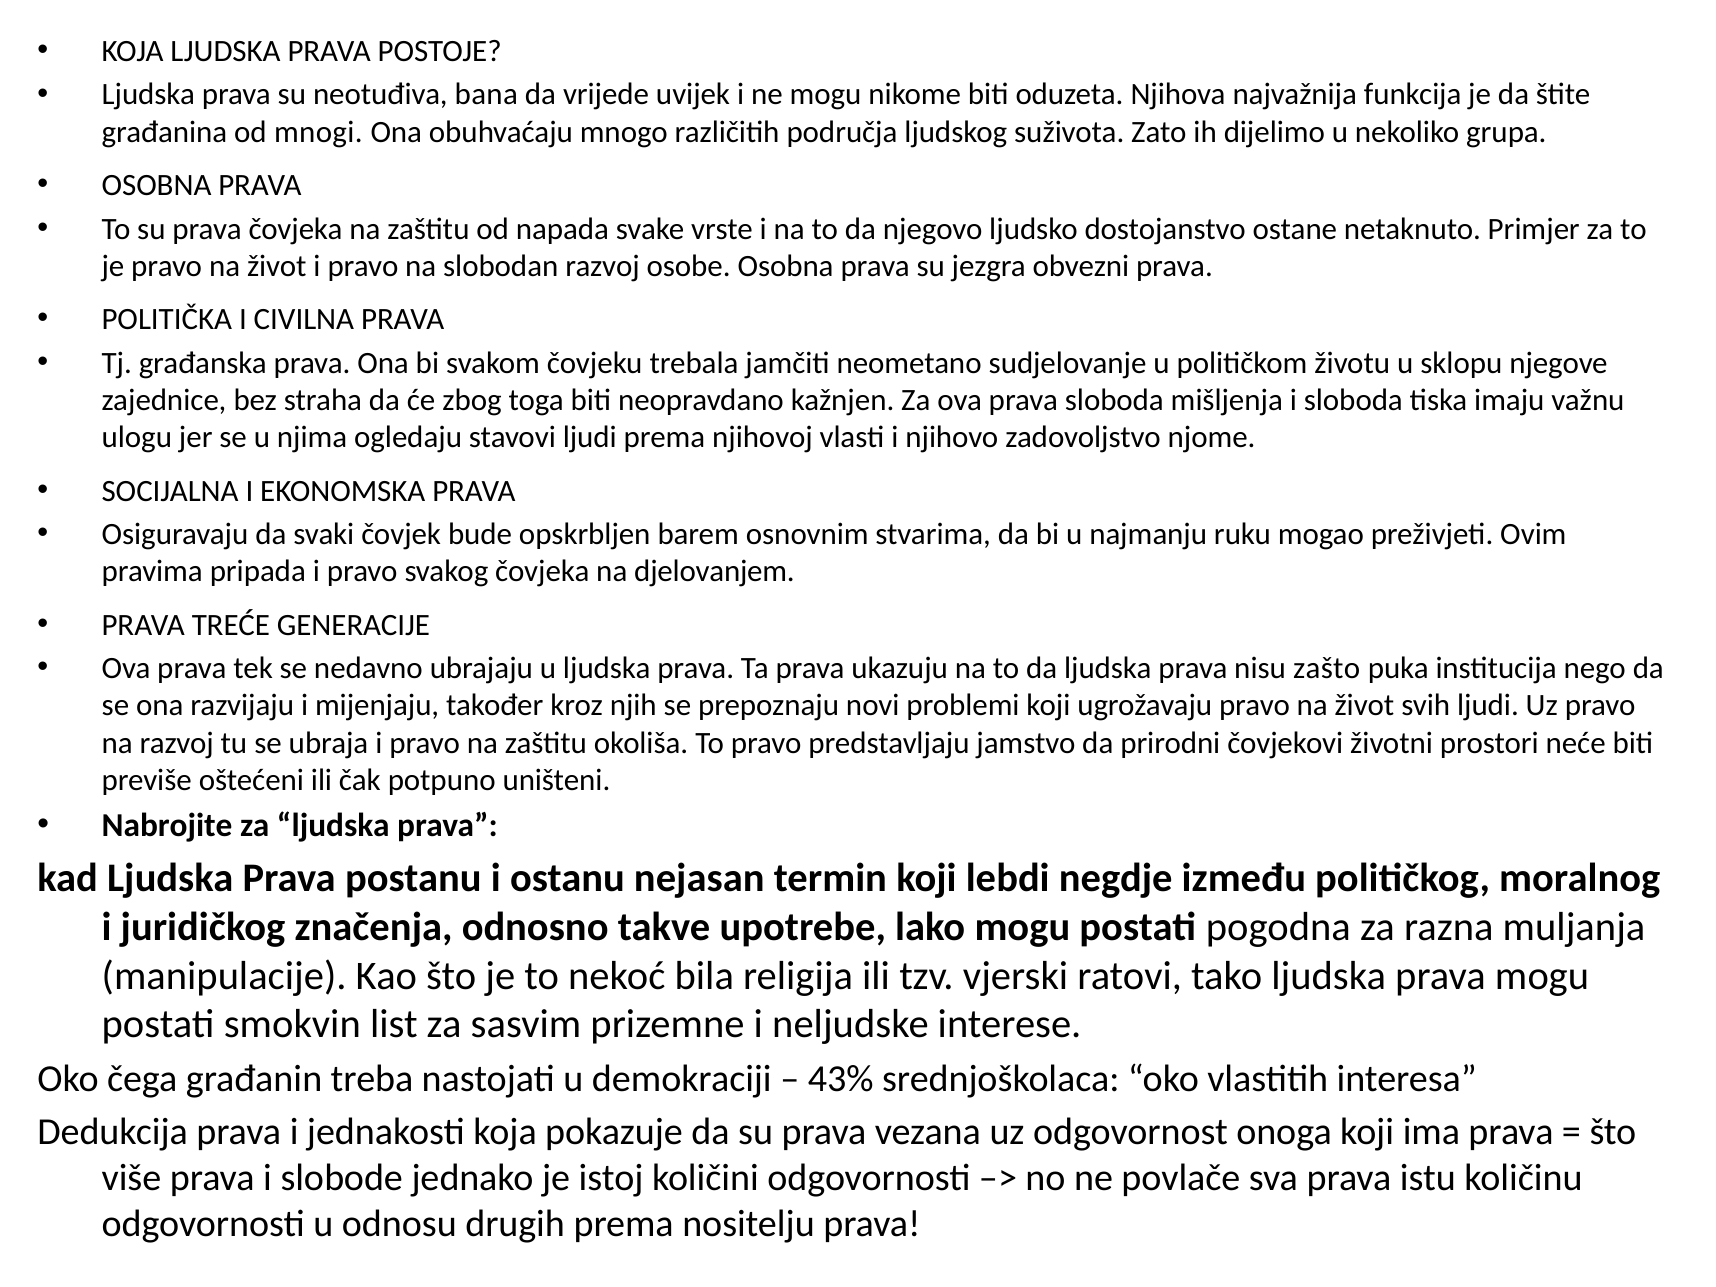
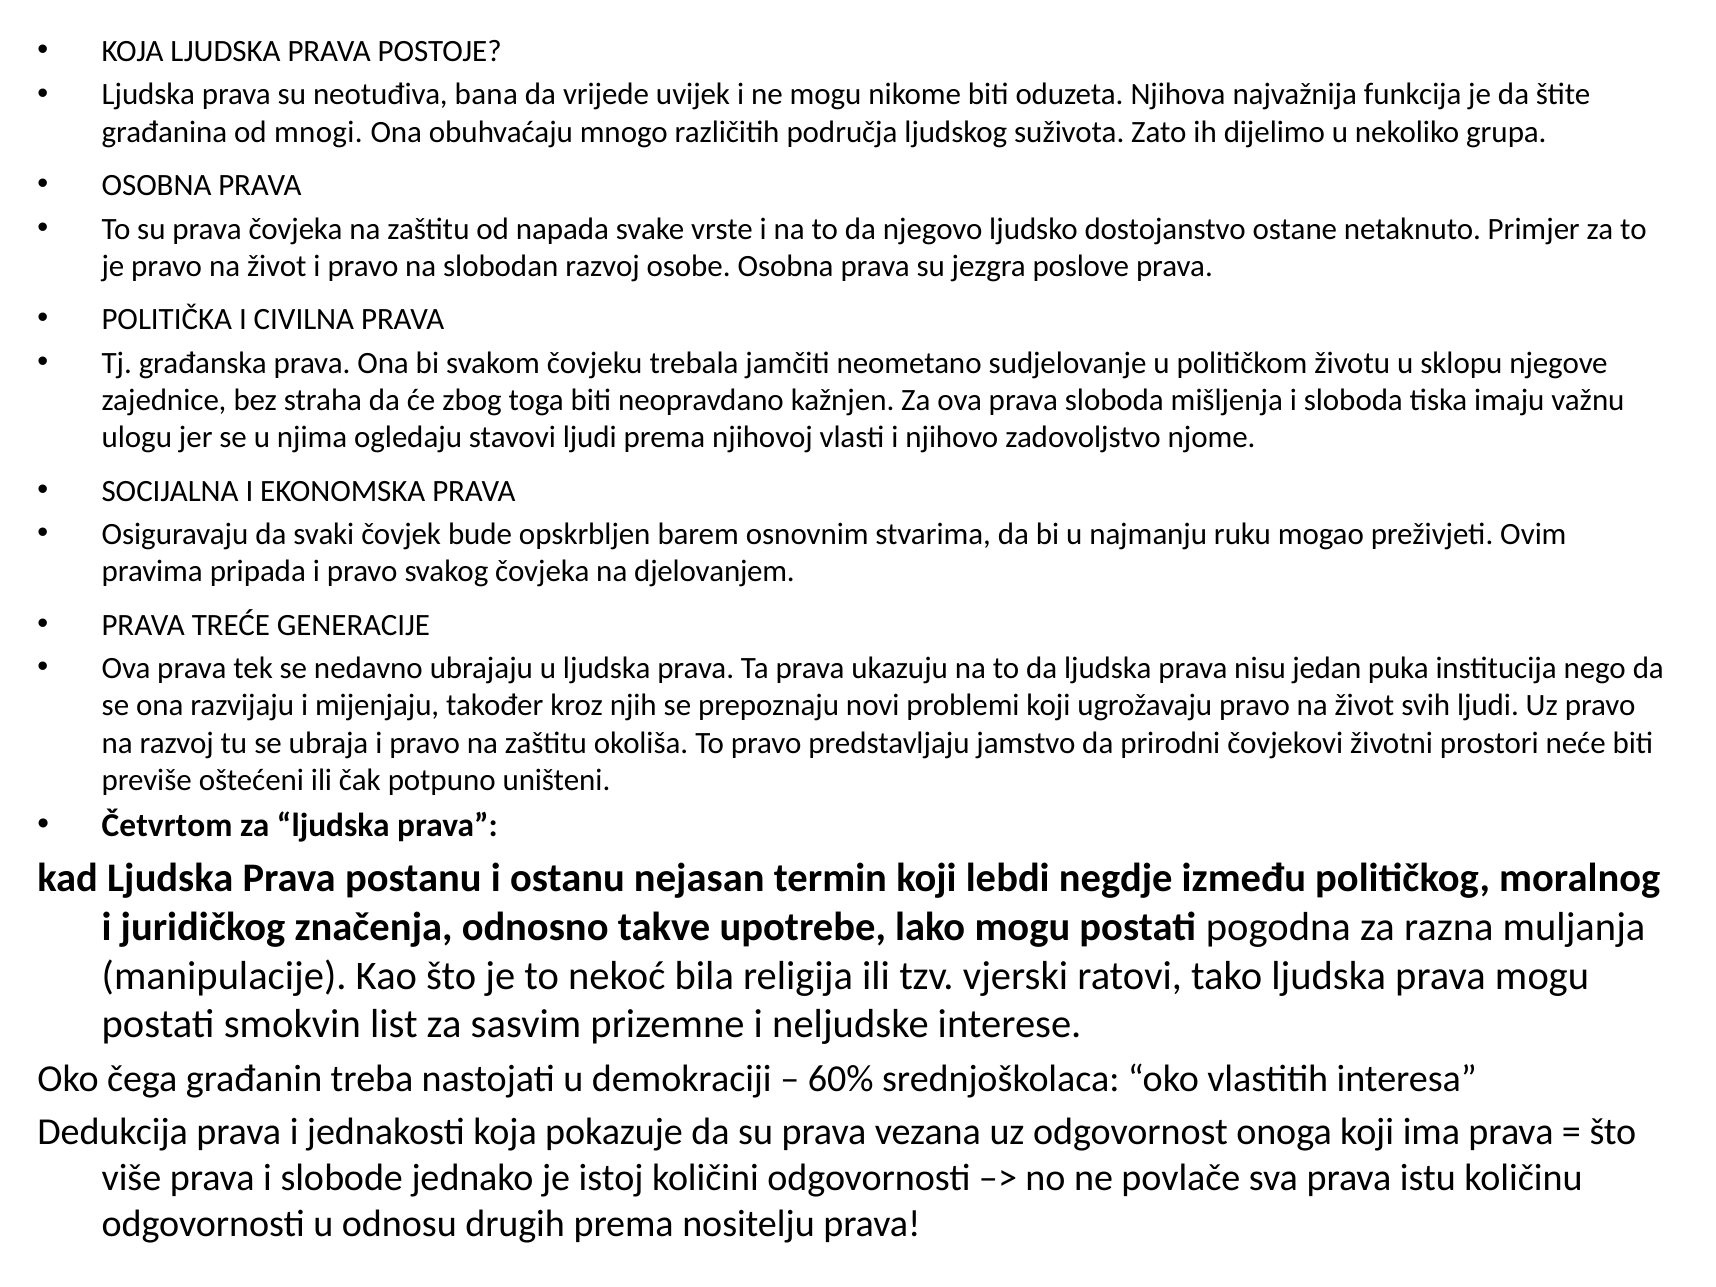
obvezni: obvezni -> poslove (1081, 266)
zašto: zašto -> jedan (1327, 668)
Nabrojite: Nabrojite -> Četvrtom (167, 826)
43%: 43% -> 60% (841, 1079)
